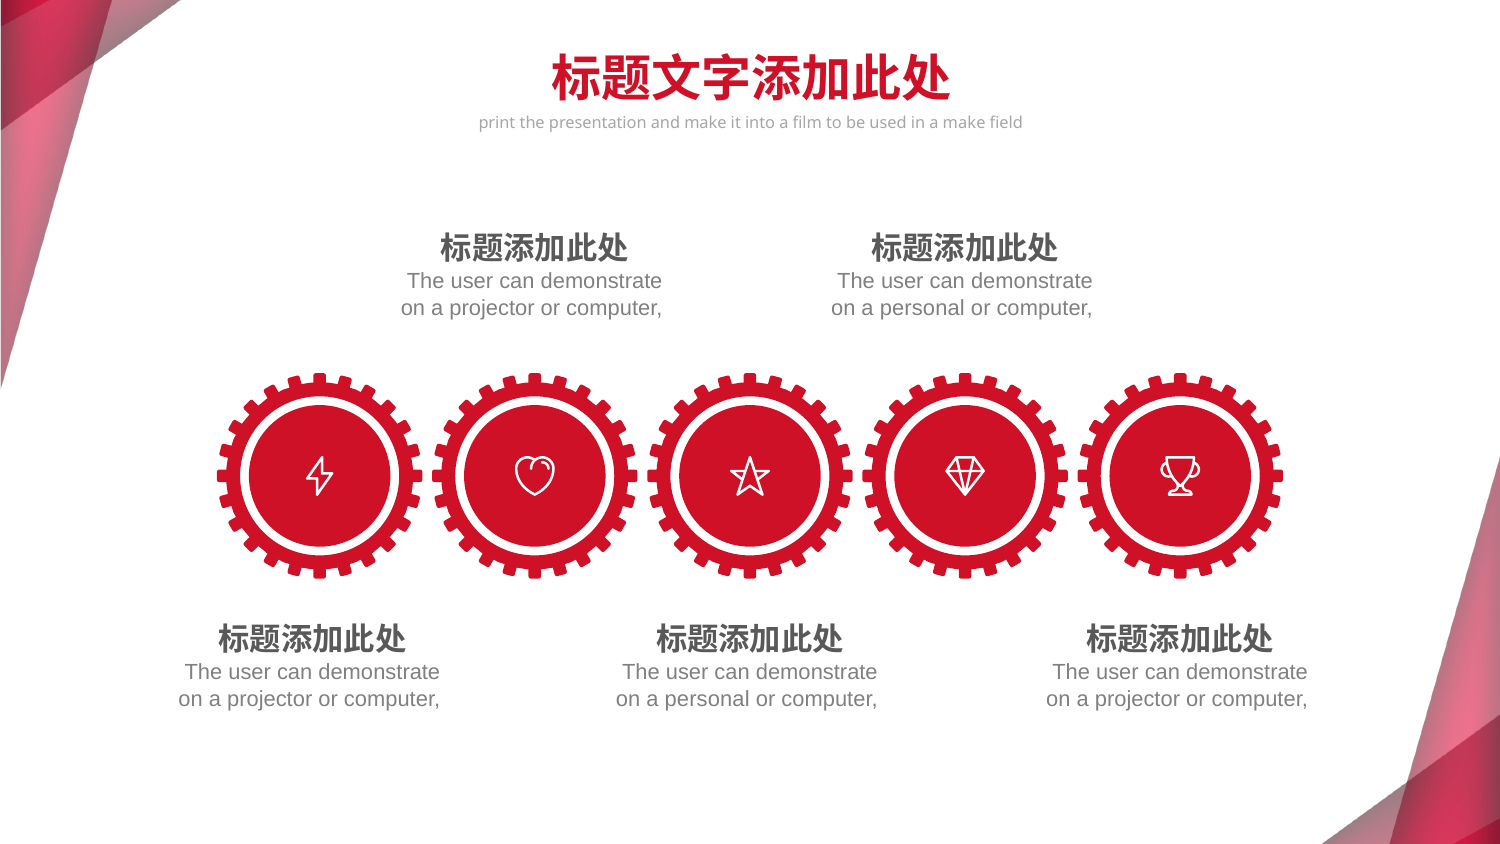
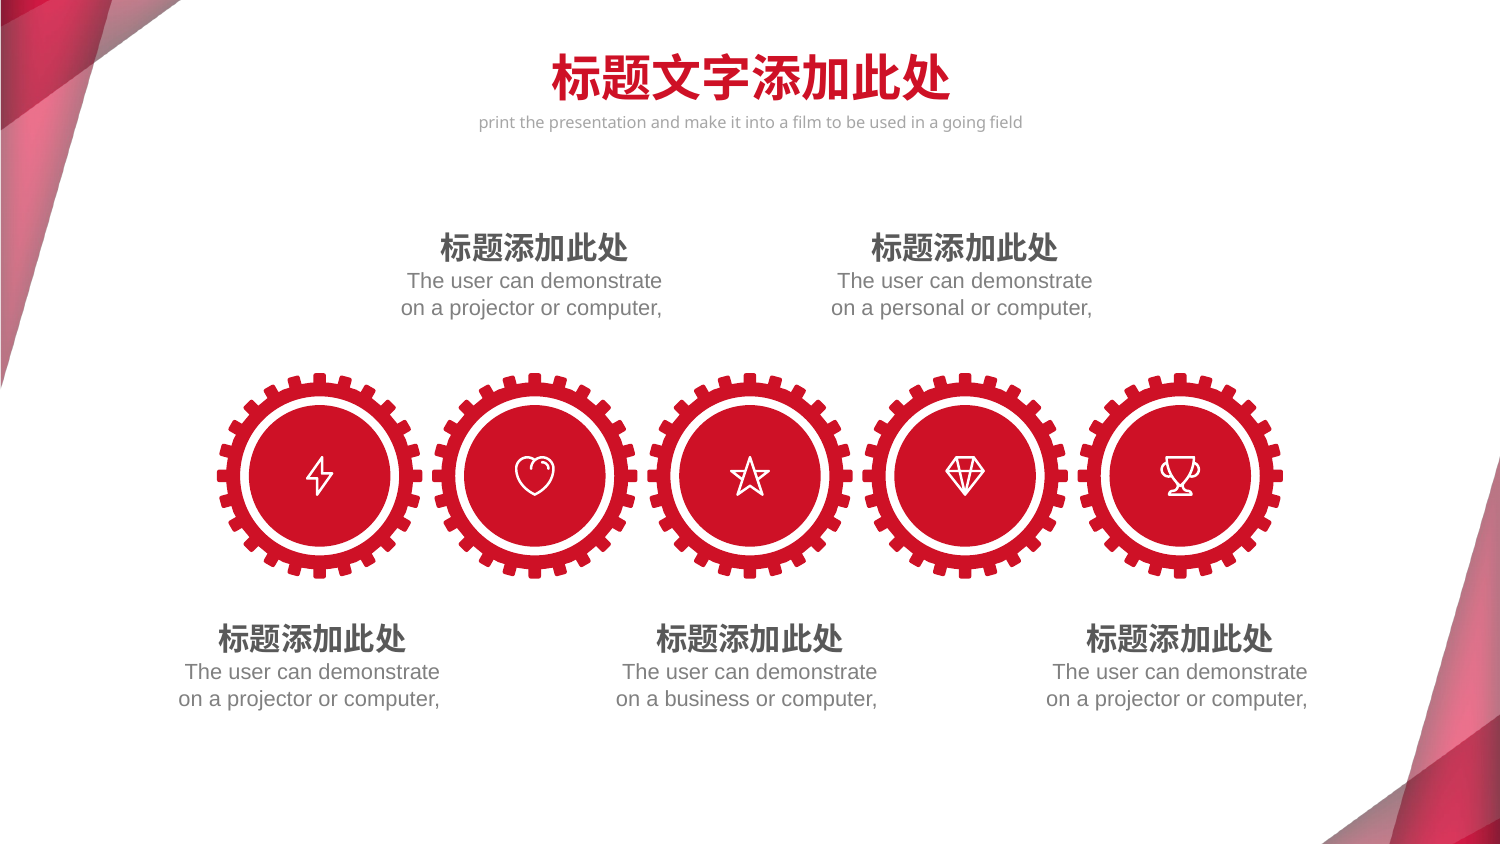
a make: make -> going (964, 123)
personal: personal -> business (707, 699)
